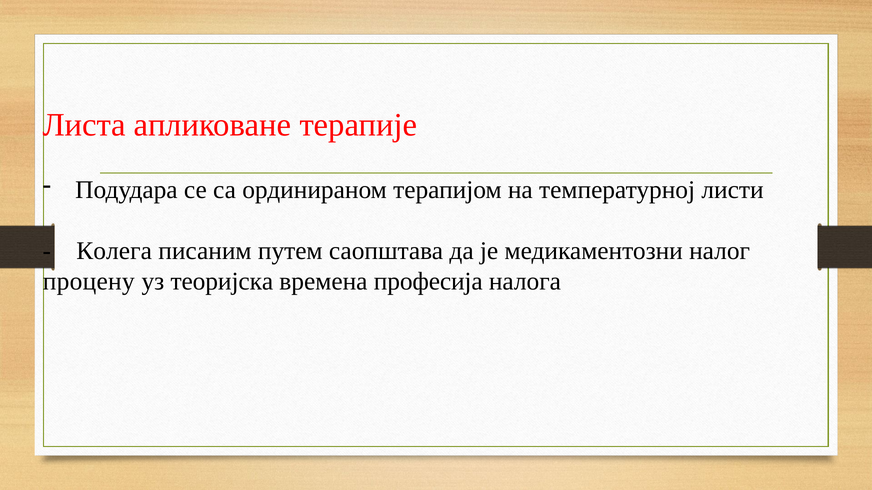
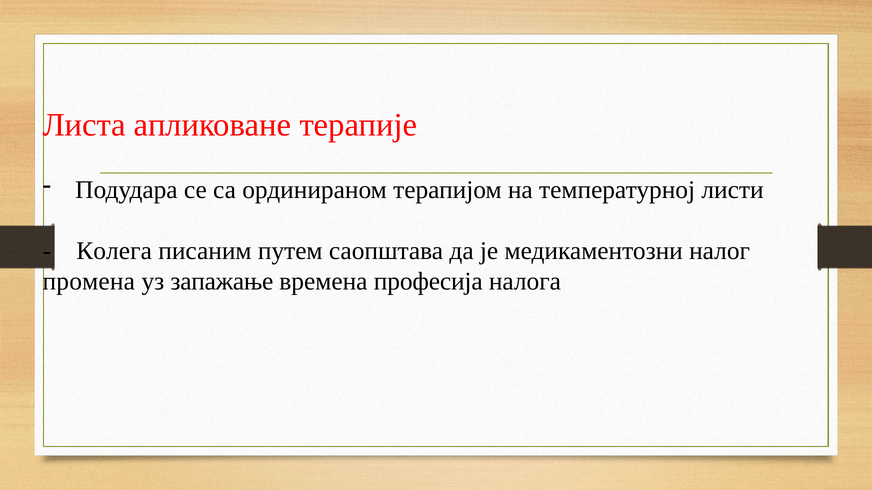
процену: процену -> промена (89, 282)
теоријска: теоријска -> запажање (222, 282)
